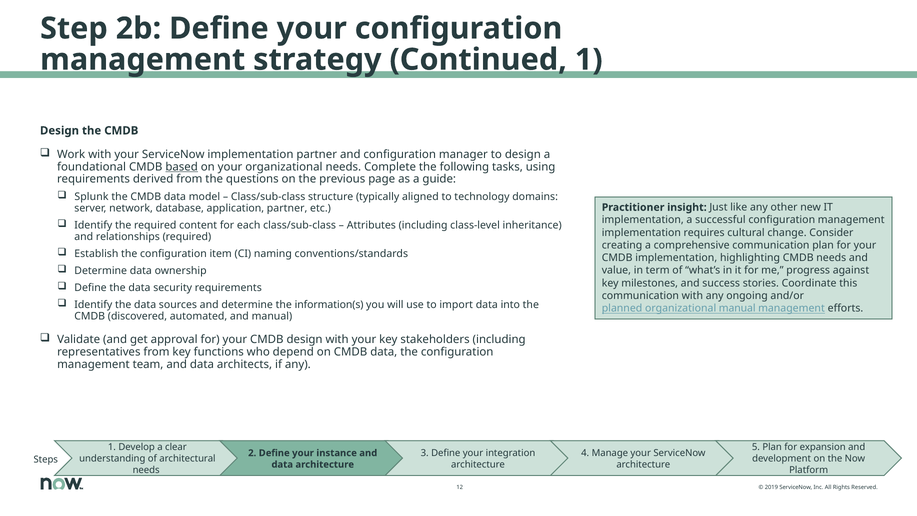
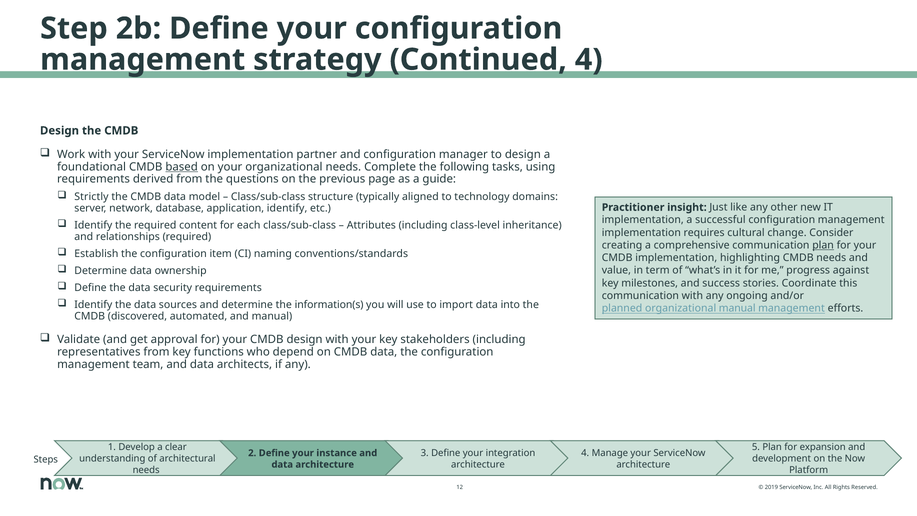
Continued 1: 1 -> 4 (589, 60)
Splunk: Splunk -> Strictly (91, 197)
application partner: partner -> identify (287, 208)
plan underline: none -> present (823, 245)
